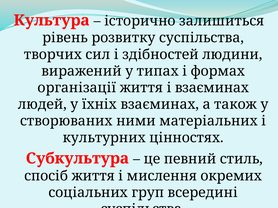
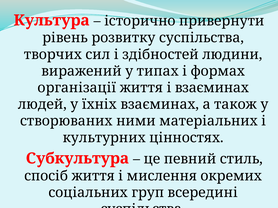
залишиться: залишиться -> привернути (222, 21)
